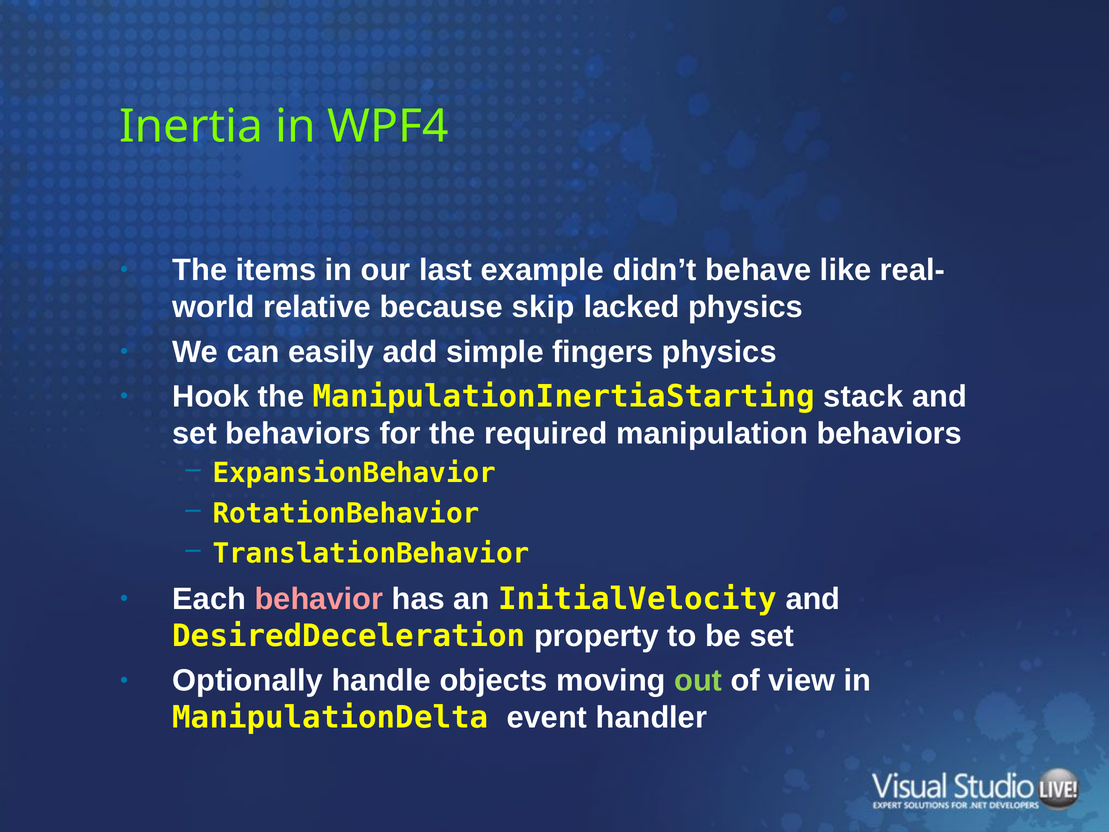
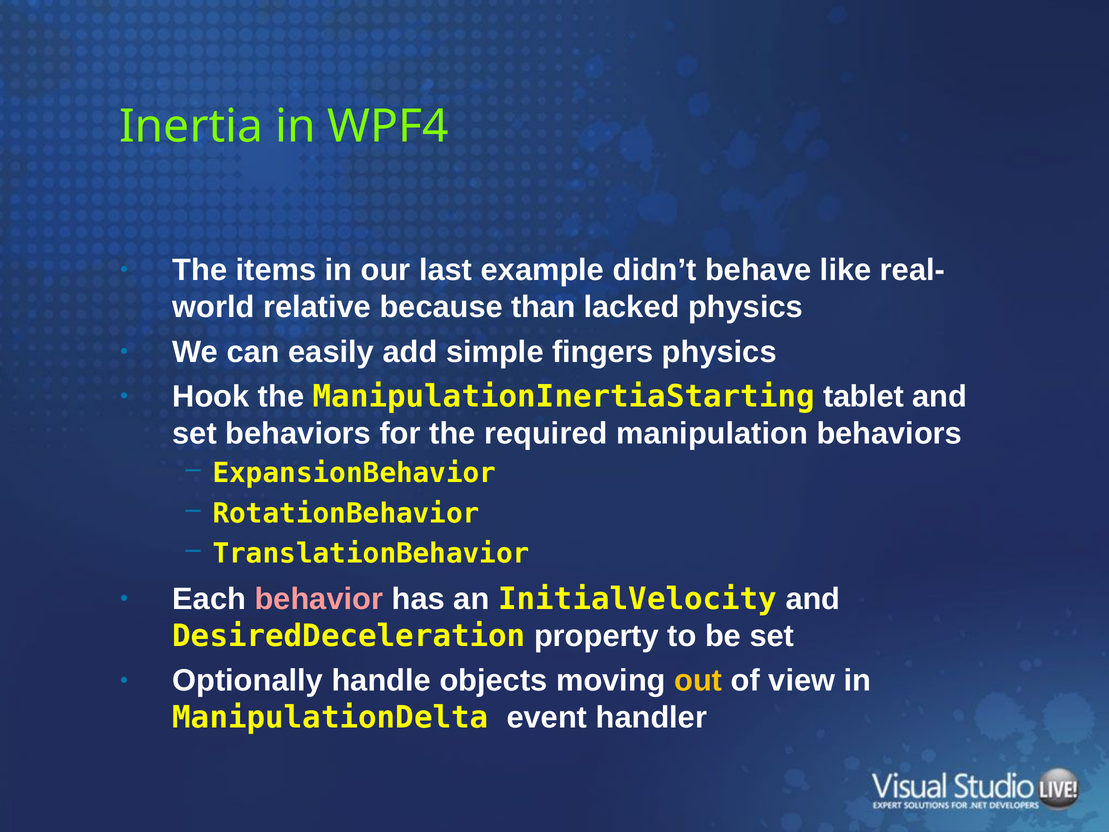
skip: skip -> than (543, 307)
stack: stack -> tablet (863, 397)
out colour: light green -> yellow (698, 681)
